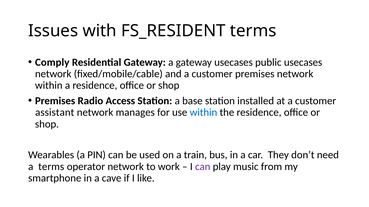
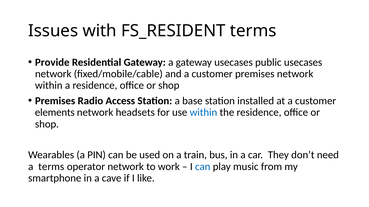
Comply: Comply -> Provide (52, 62)
assistant: assistant -> elements (55, 113)
manages: manages -> headsets (135, 113)
can colour: purple -> blue (203, 167)
